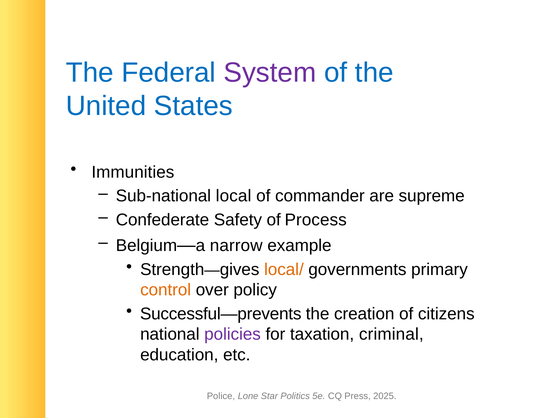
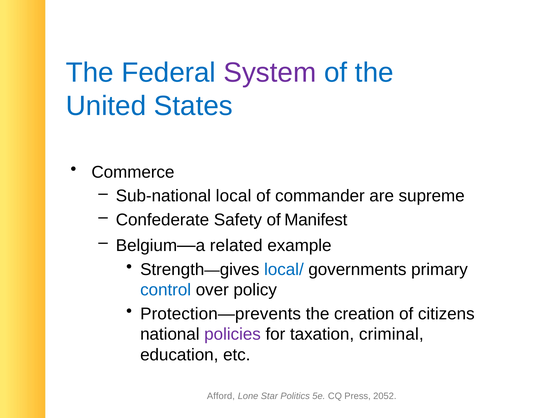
Immunities: Immunities -> Commerce (133, 172)
Process: Process -> Manifest (316, 220)
narrow: narrow -> related (236, 245)
local/ colour: orange -> blue (284, 269)
control colour: orange -> blue (166, 290)
Successful—prevents: Successful—prevents -> Protection—prevents (221, 314)
Police: Police -> Afford (221, 396)
2025: 2025 -> 2052 (385, 396)
